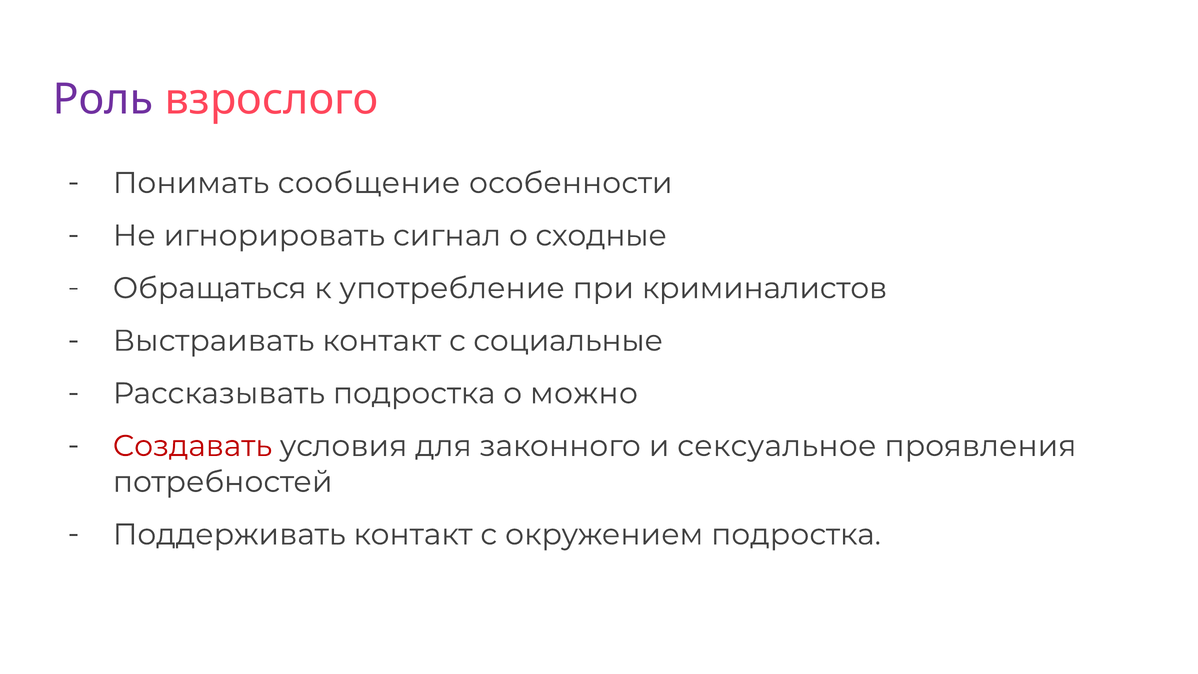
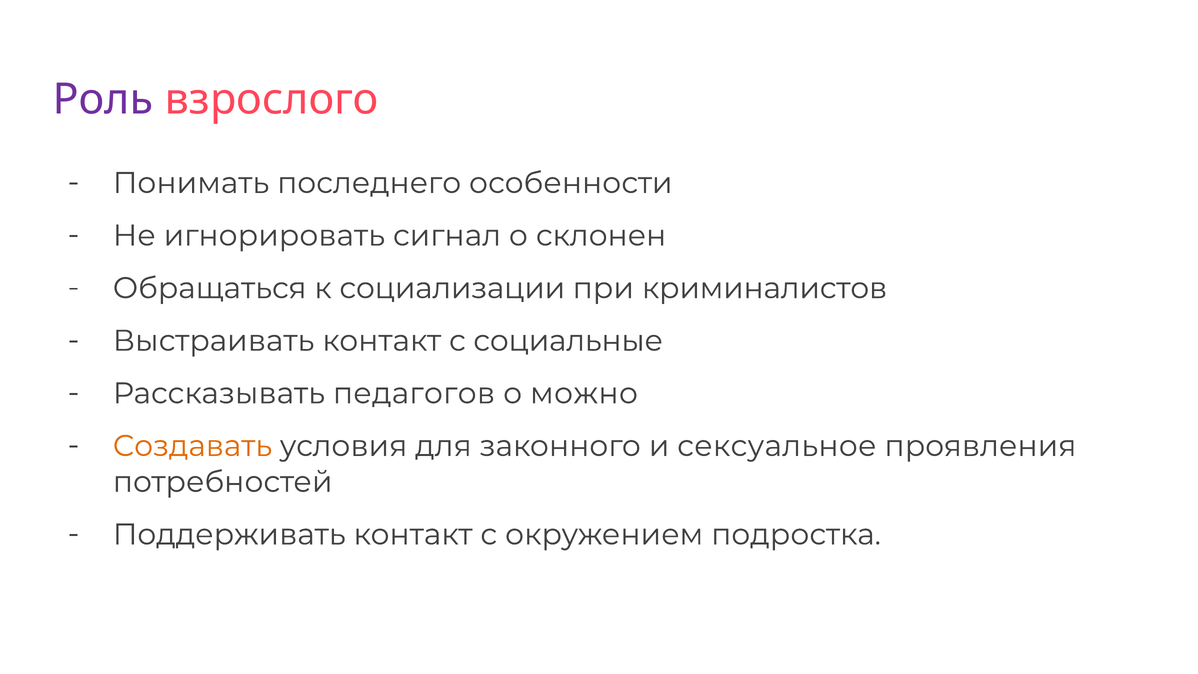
сообщение: сообщение -> последнего (369, 183)
сходные: сходные -> склонен (601, 236)
употребление: употребление -> социализации (452, 288)
Рассказывать подростка: подростка -> педагогов (414, 393)
Создавать colour: red -> orange (192, 446)
